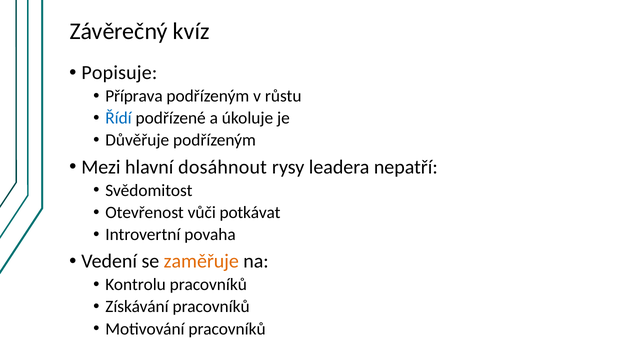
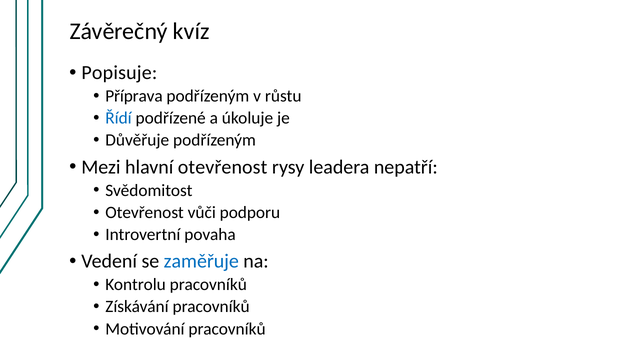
hlavní dosáhnout: dosáhnout -> otevřenost (223, 167)
potkávat: potkávat -> podporu (250, 213)
zaměřuje colour: orange -> blue (201, 262)
